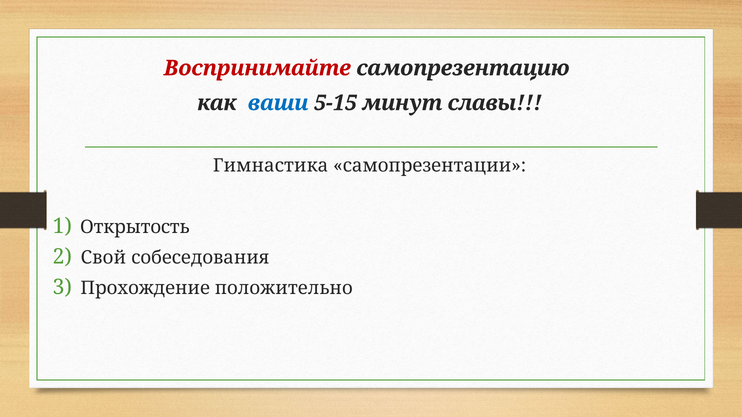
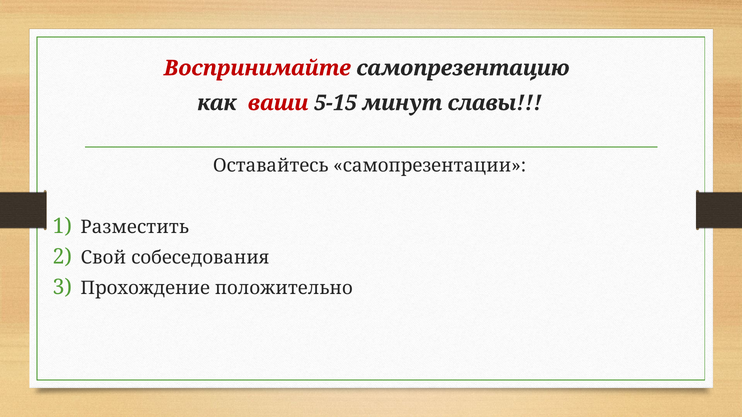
ваши colour: blue -> red (278, 103)
Гимнастика: Гимнастика -> Оставайтесь (271, 166)
Открытость: Открытость -> Разместить (135, 227)
